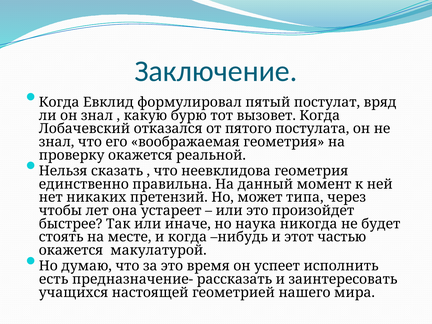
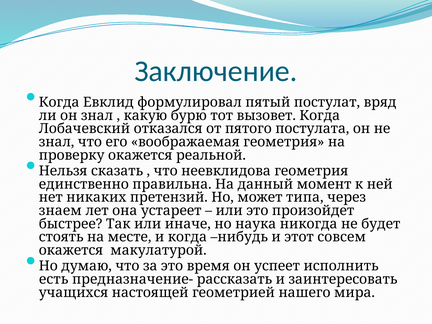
чтобы: чтобы -> знаем (60, 211)
частью: частью -> совсем (342, 237)
